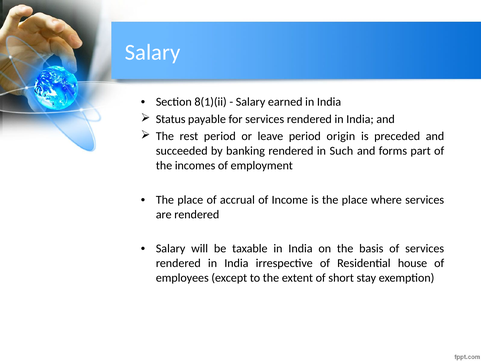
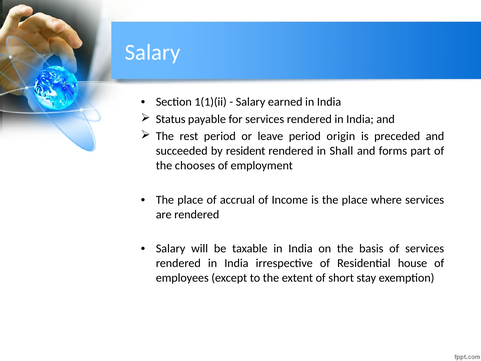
8(1)(ii: 8(1)(ii -> 1(1)(ii (211, 102)
banking: banking -> resident (246, 151)
Such: Such -> Shall (341, 151)
incomes: incomes -> chooses (195, 165)
